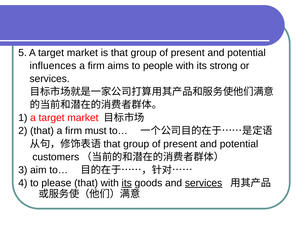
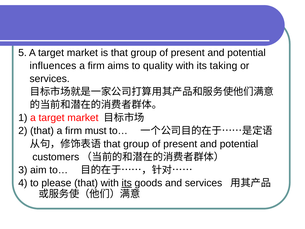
people: people -> quality (158, 66)
strong: strong -> taking (223, 66)
services underline: present -> none (204, 183)
